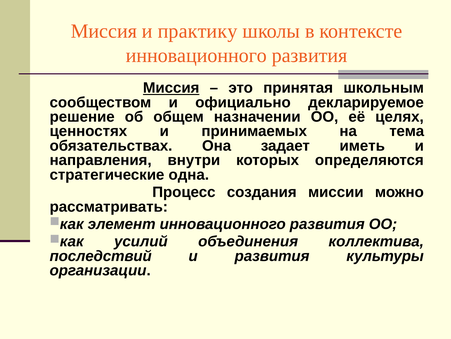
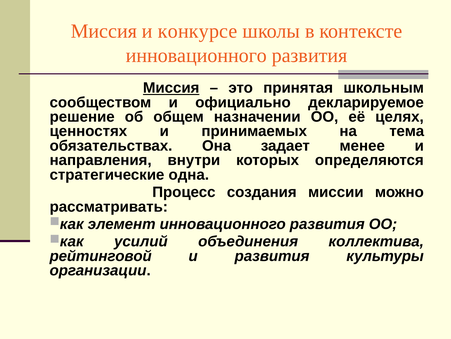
практику: практику -> конкурсе (198, 31)
иметь: иметь -> менее (362, 146)
последствий: последствий -> рейтинговой (101, 256)
